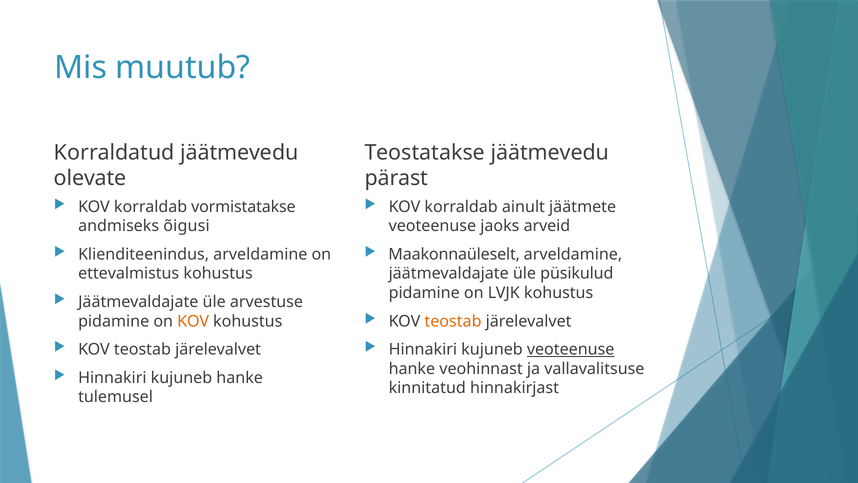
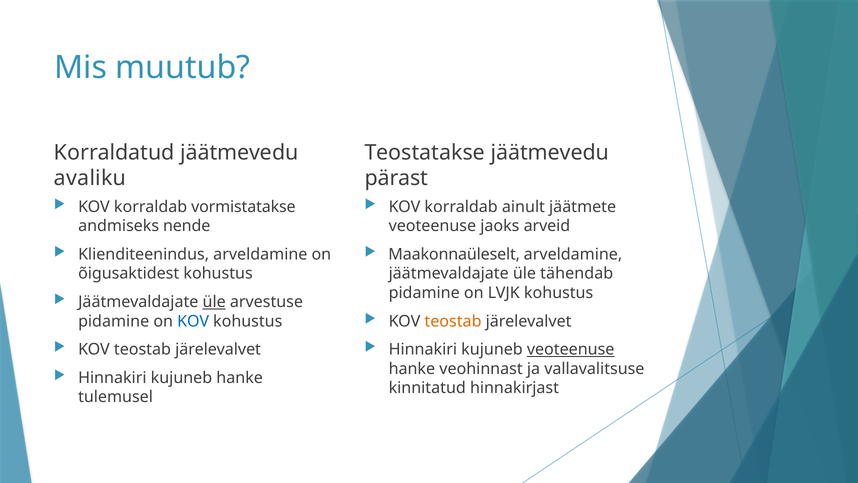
olevate: olevate -> avaliku (90, 178)
õigusi: õigusi -> nende (187, 226)
ettevalmistus: ettevalmistus -> õigusaktidest (129, 273)
püsikulud: püsikulud -> tähendab (577, 273)
üle underline: none -> present (214, 302)
KOV colour: orange -> blue (193, 321)
